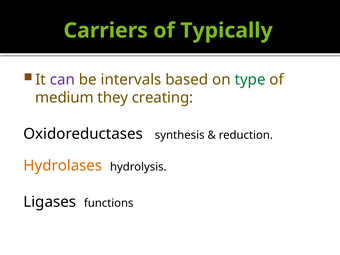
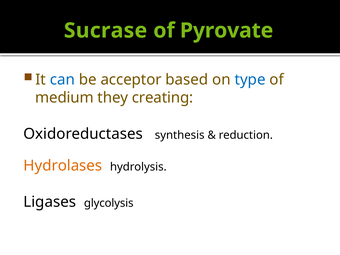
Carriers: Carriers -> Sucrase (106, 31)
Typically: Typically -> Pyrovate (227, 31)
can colour: purple -> blue (62, 80)
intervals: intervals -> acceptor (131, 80)
type colour: green -> blue (250, 80)
functions: functions -> glycolysis (109, 203)
